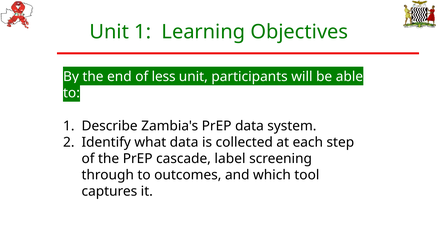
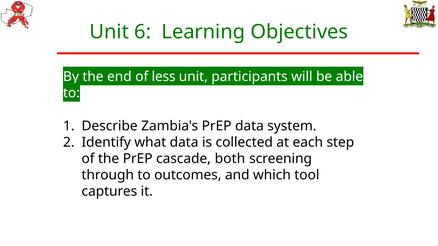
Unit 1: 1 -> 6 (143, 32)
label: label -> both (230, 159)
